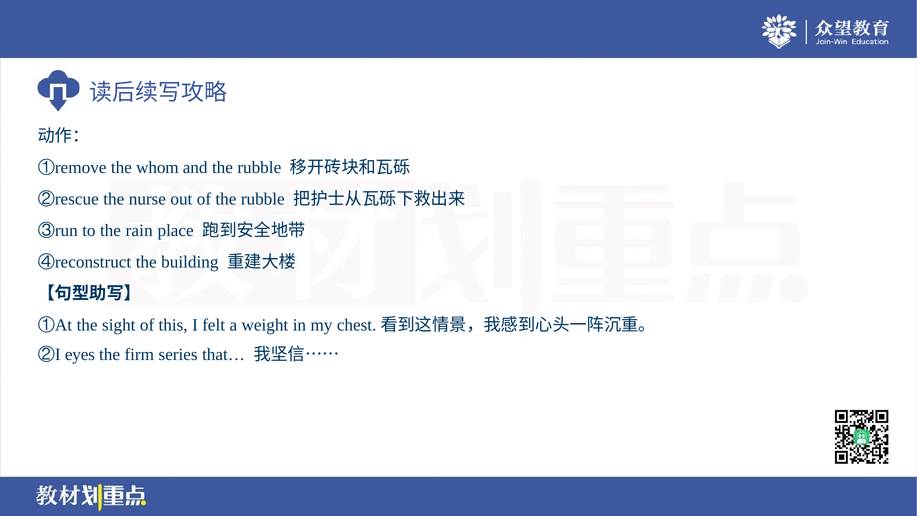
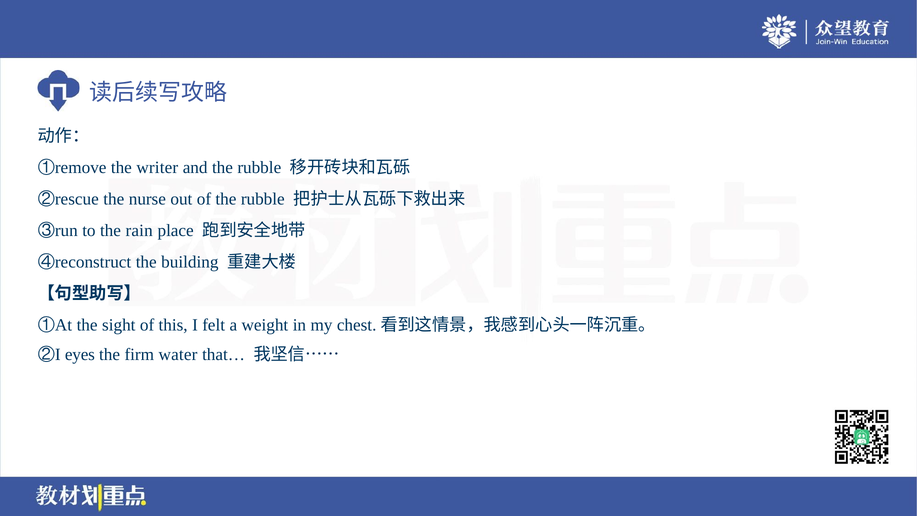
whom: whom -> writer (157, 167)
series: series -> water (178, 355)
